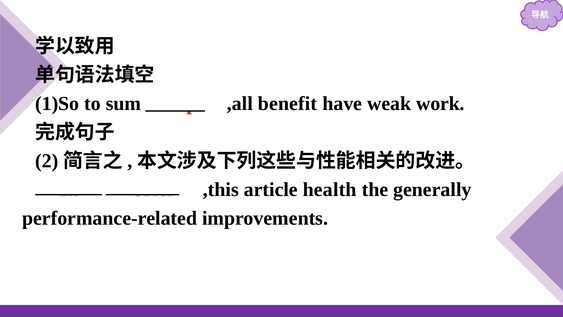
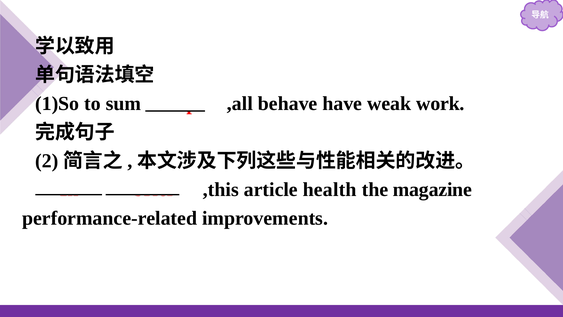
benefit: benefit -> behave (288, 104)
generally: generally -> magazine (432, 189)
